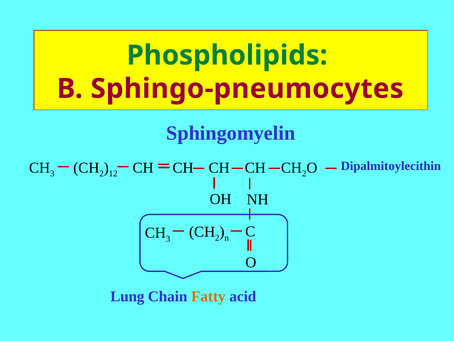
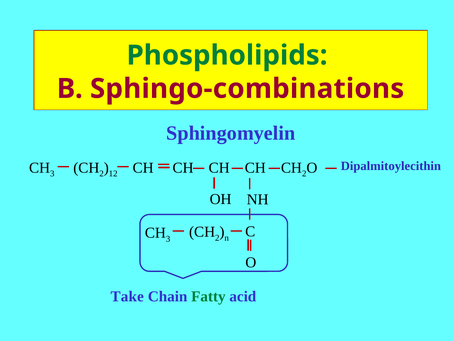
Sphingo-pneumocytes: Sphingo-pneumocytes -> Sphingo-combinations (247, 89)
Lung: Lung -> Take (127, 296)
Fatty colour: orange -> green (208, 296)
